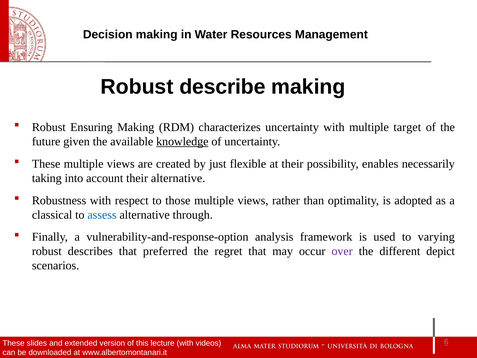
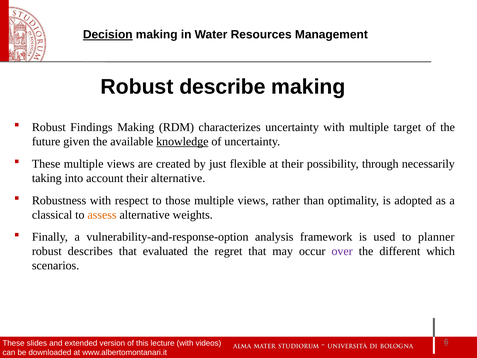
Decision underline: none -> present (108, 35)
Ensuring: Ensuring -> Findings (91, 127)
enables: enables -> through (380, 164)
assess colour: blue -> orange (102, 215)
through: through -> weights (193, 215)
varying: varying -> planner (436, 237)
preferred: preferred -> evaluated (165, 251)
depict: depict -> which (441, 251)
